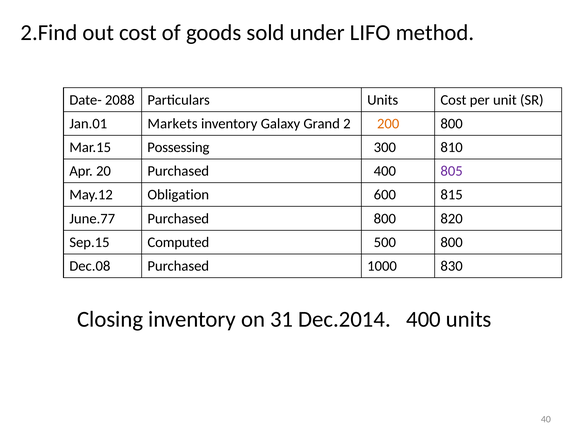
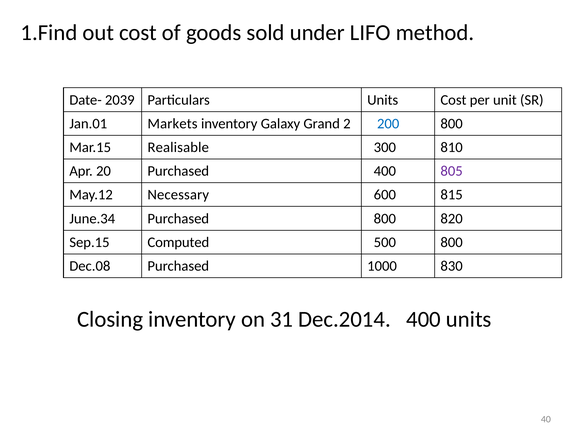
2.Find: 2.Find -> 1.Find (49, 33)
2088: 2088 -> 2039 (120, 100)
200 colour: orange -> blue (388, 124)
Possessing: Possessing -> Realisable (178, 147)
Obligation: Obligation -> Necessary (178, 195)
June.77: June.77 -> June.34 (92, 219)
